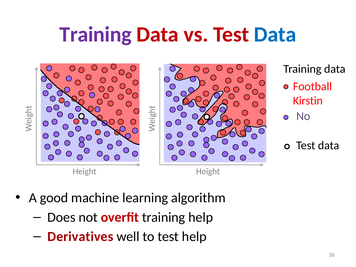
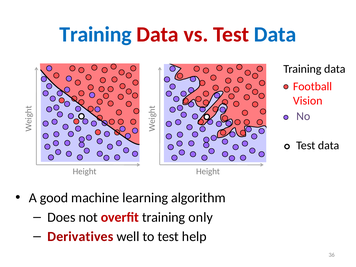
Training colour: purple -> blue (96, 34)
Kirstin: Kirstin -> Vision (308, 101)
training help: help -> only (201, 217)
